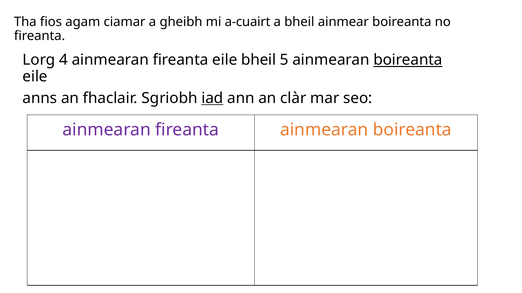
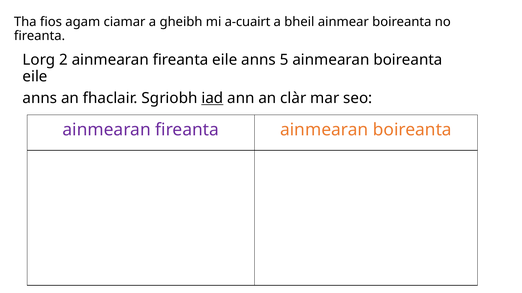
4: 4 -> 2 (63, 60)
fireanta eile bheil: bheil -> anns (259, 60)
boireanta underline: present -> none (408, 60)
